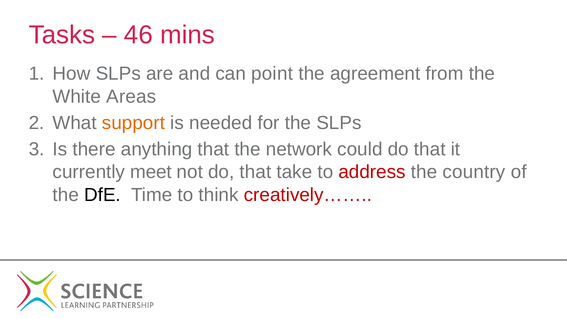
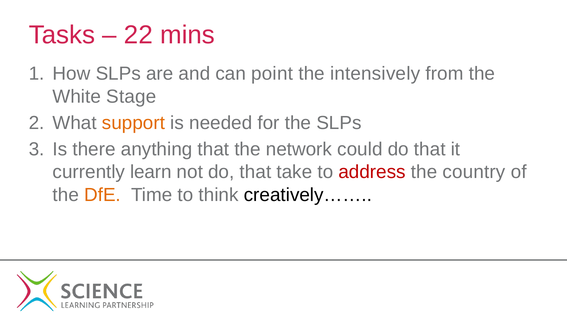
46: 46 -> 22 (138, 35)
agreement: agreement -> intensively (375, 74)
Areas: Areas -> Stage (131, 96)
meet: meet -> learn (151, 172)
DfE colour: black -> orange (102, 195)
creatively…… colour: red -> black (308, 195)
